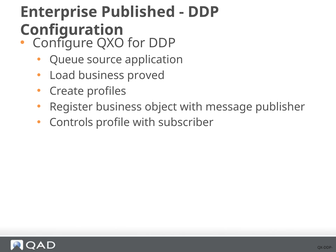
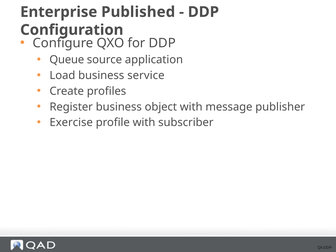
proved: proved -> service (146, 75)
Controls: Controls -> Exercise (71, 123)
